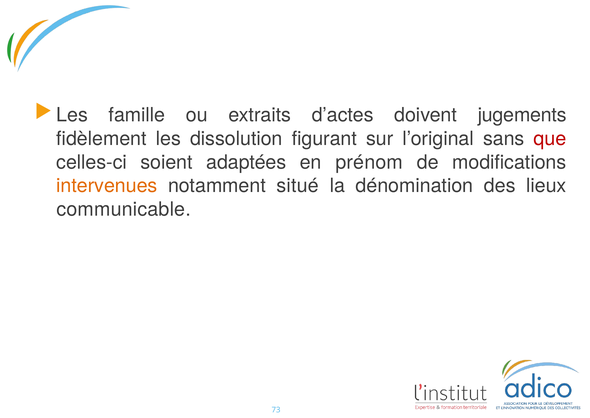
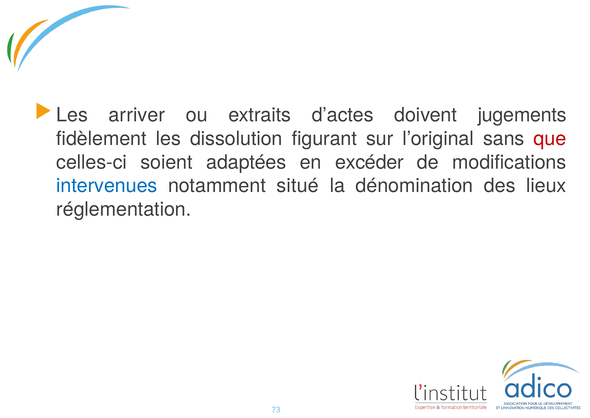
famille: famille -> arriver (137, 115)
prénom: prénom -> excéder (369, 162)
intervenues colour: orange -> blue (107, 185)
communicable: communicable -> réglementation (124, 209)
